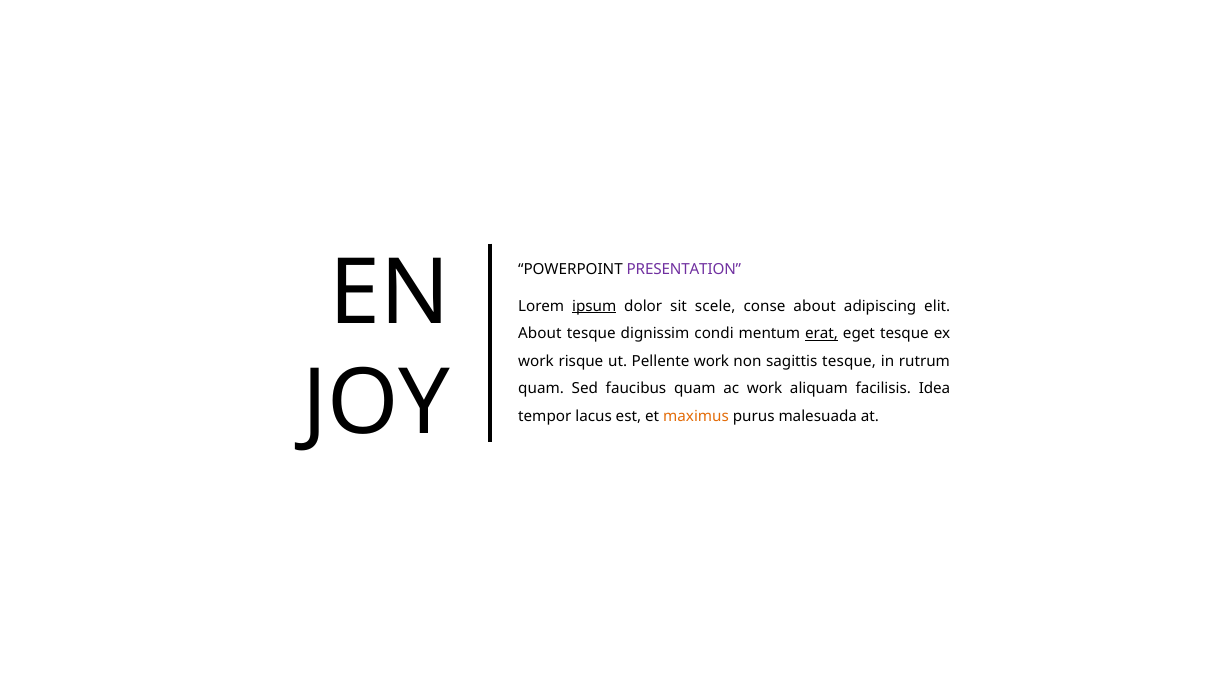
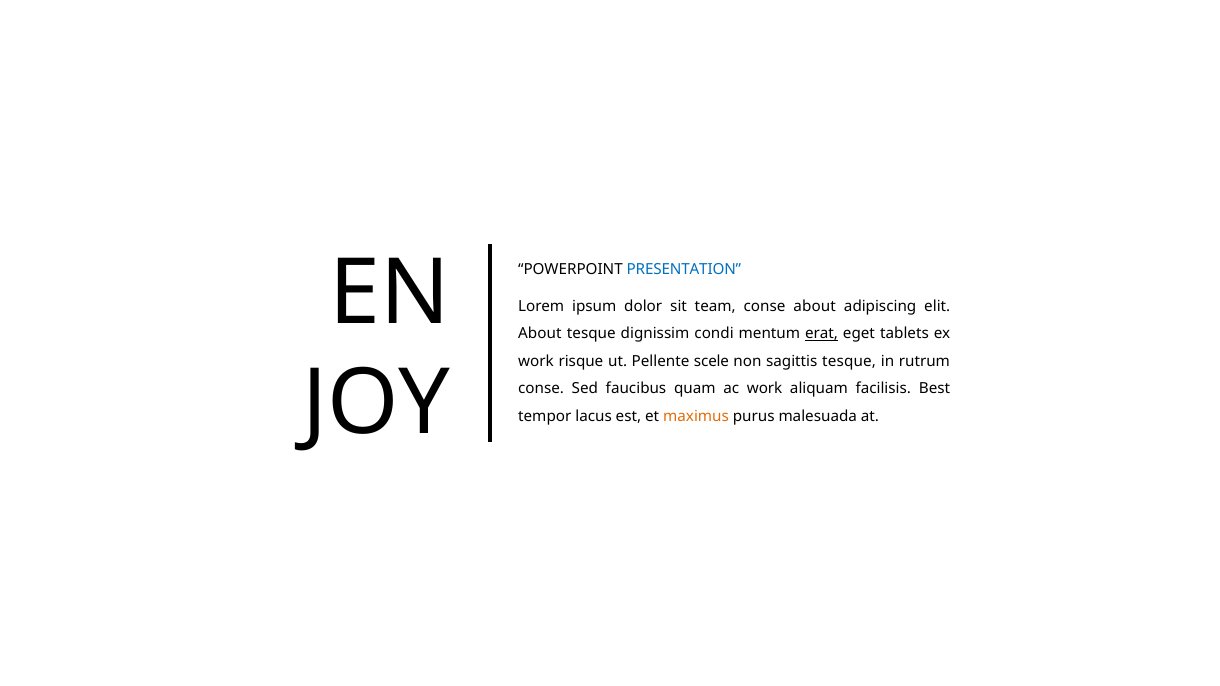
PRESENTATION colour: purple -> blue (684, 270)
ipsum underline: present -> none (594, 306)
scele: scele -> team (715, 306)
eget tesque: tesque -> tablets (904, 334)
Pellente work: work -> scele (712, 361)
quam: quam -> conse (541, 389)
Idea: Idea -> Best (935, 389)
